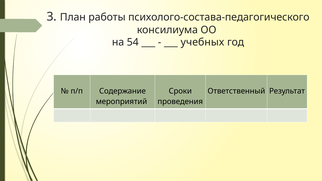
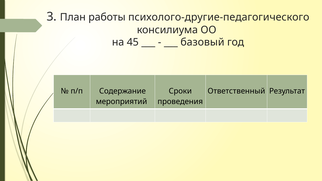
психолого-состава-педагогического: психолого-состава-педагогического -> психолого-другие-педагогического (219, 17)
54: 54 -> 45 (133, 42)
учебных: учебных -> базовый (202, 42)
